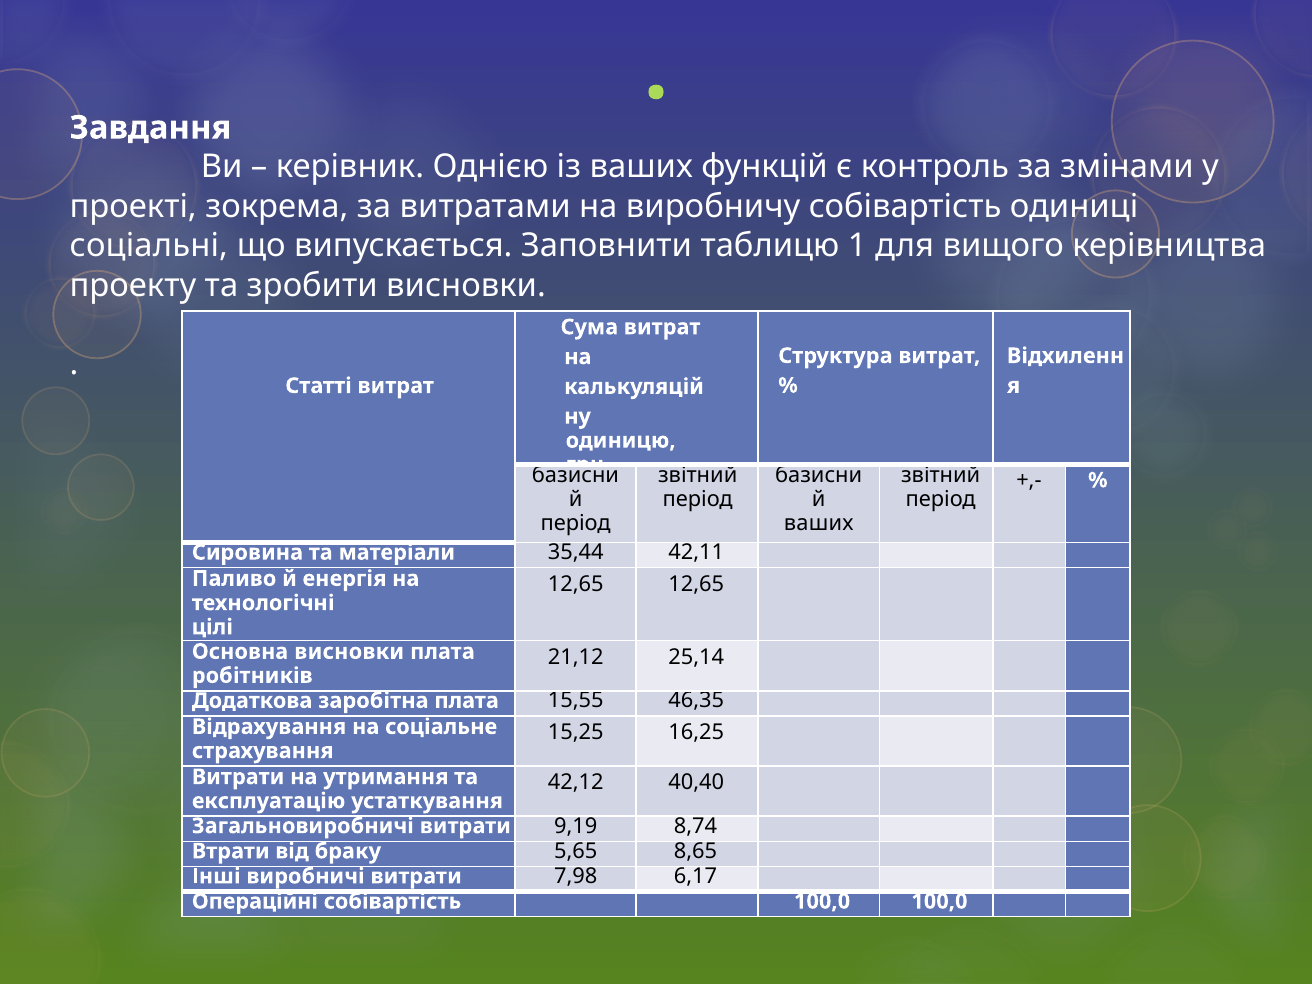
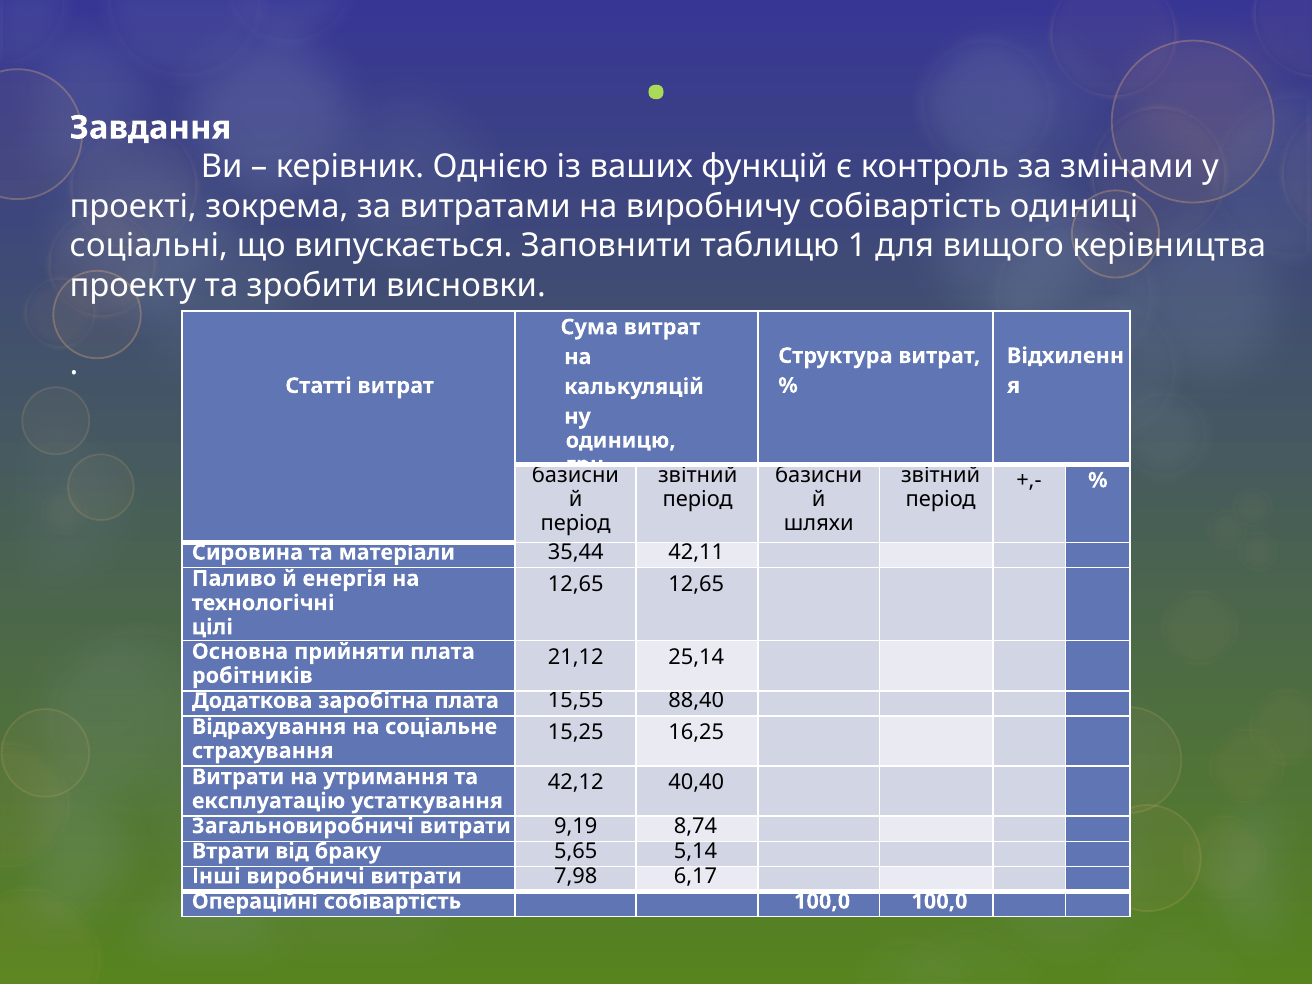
ваших: ваших -> шляхи (819, 523)
Основна висновки: висновки -> прийняти (349, 652)
46,35: 46,35 -> 88,40 (696, 701)
8,65: 8,65 -> 5,14 (695, 851)
